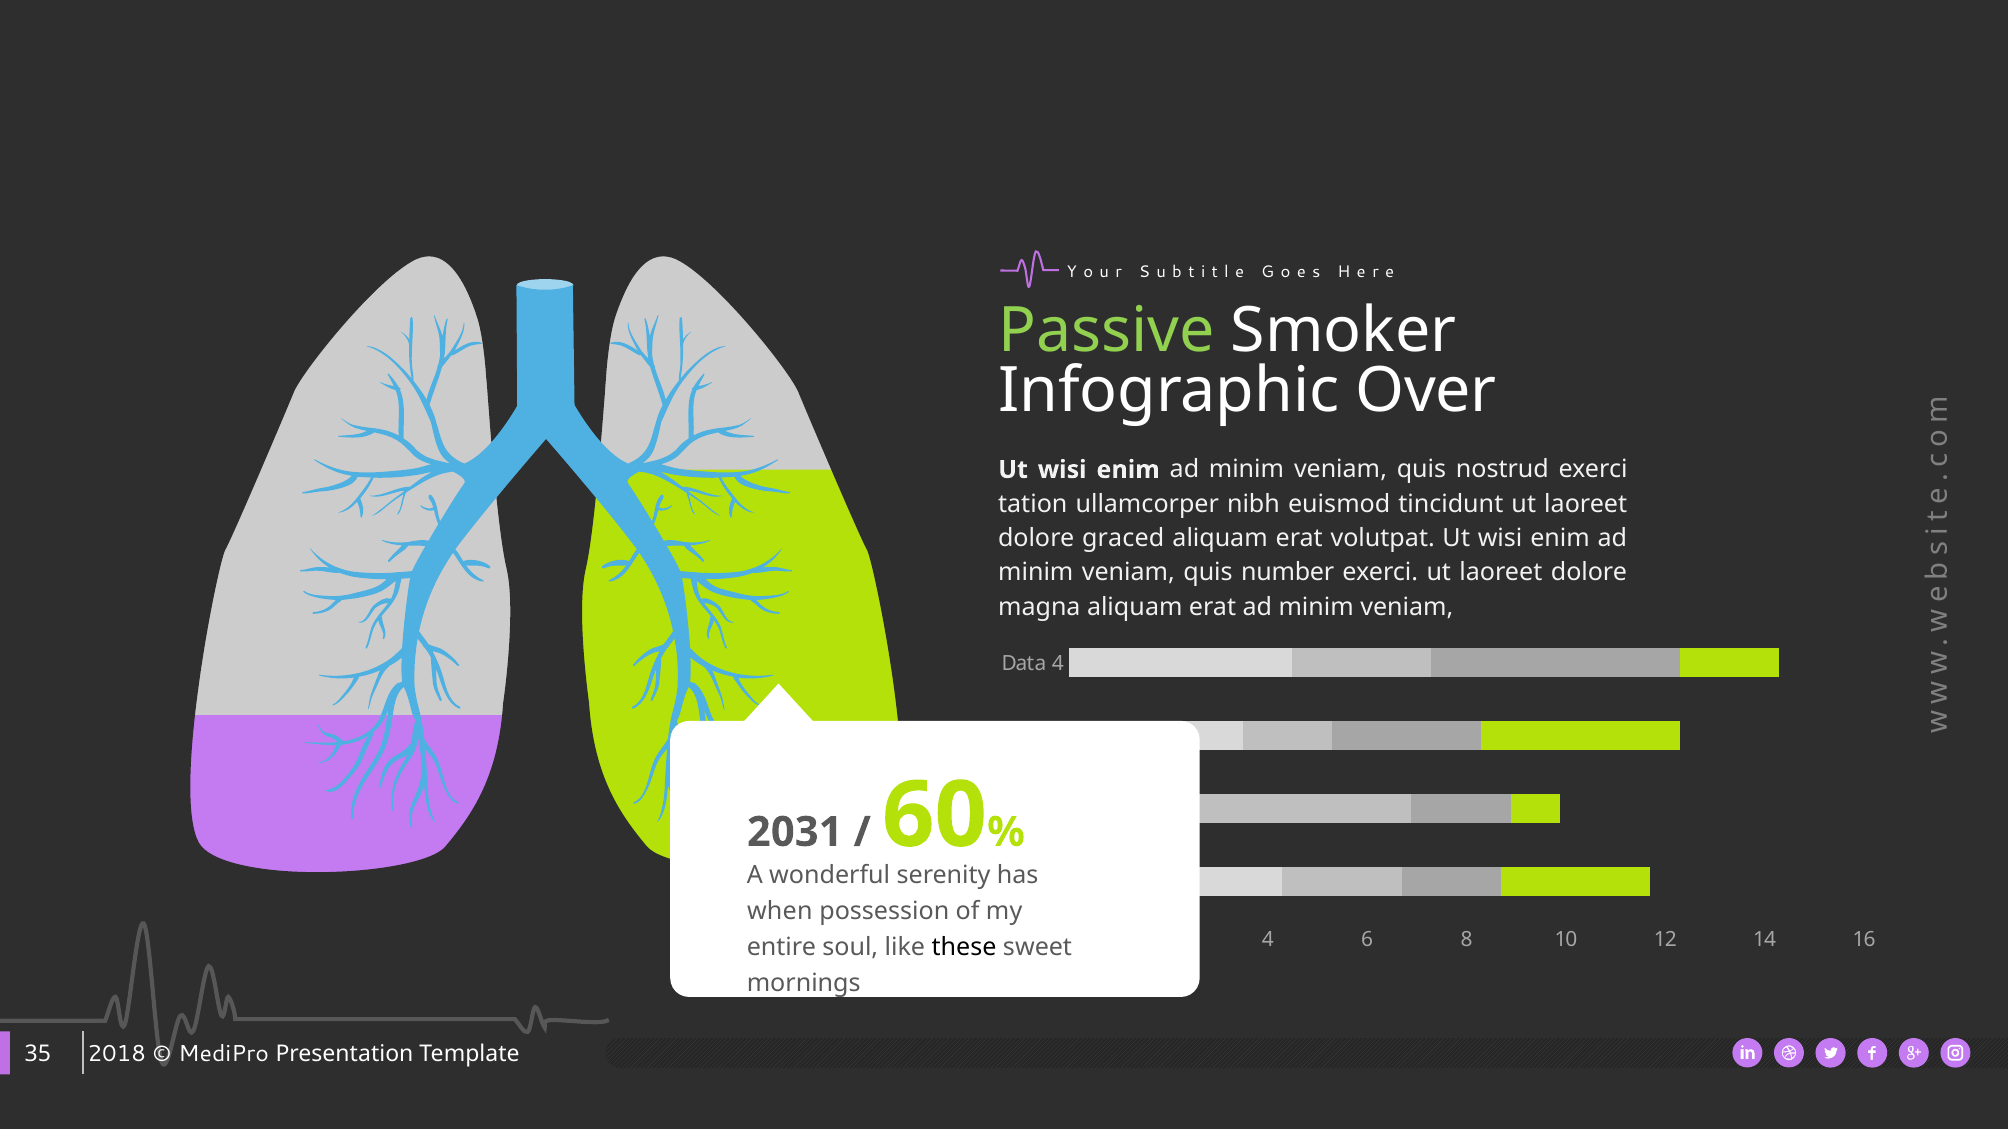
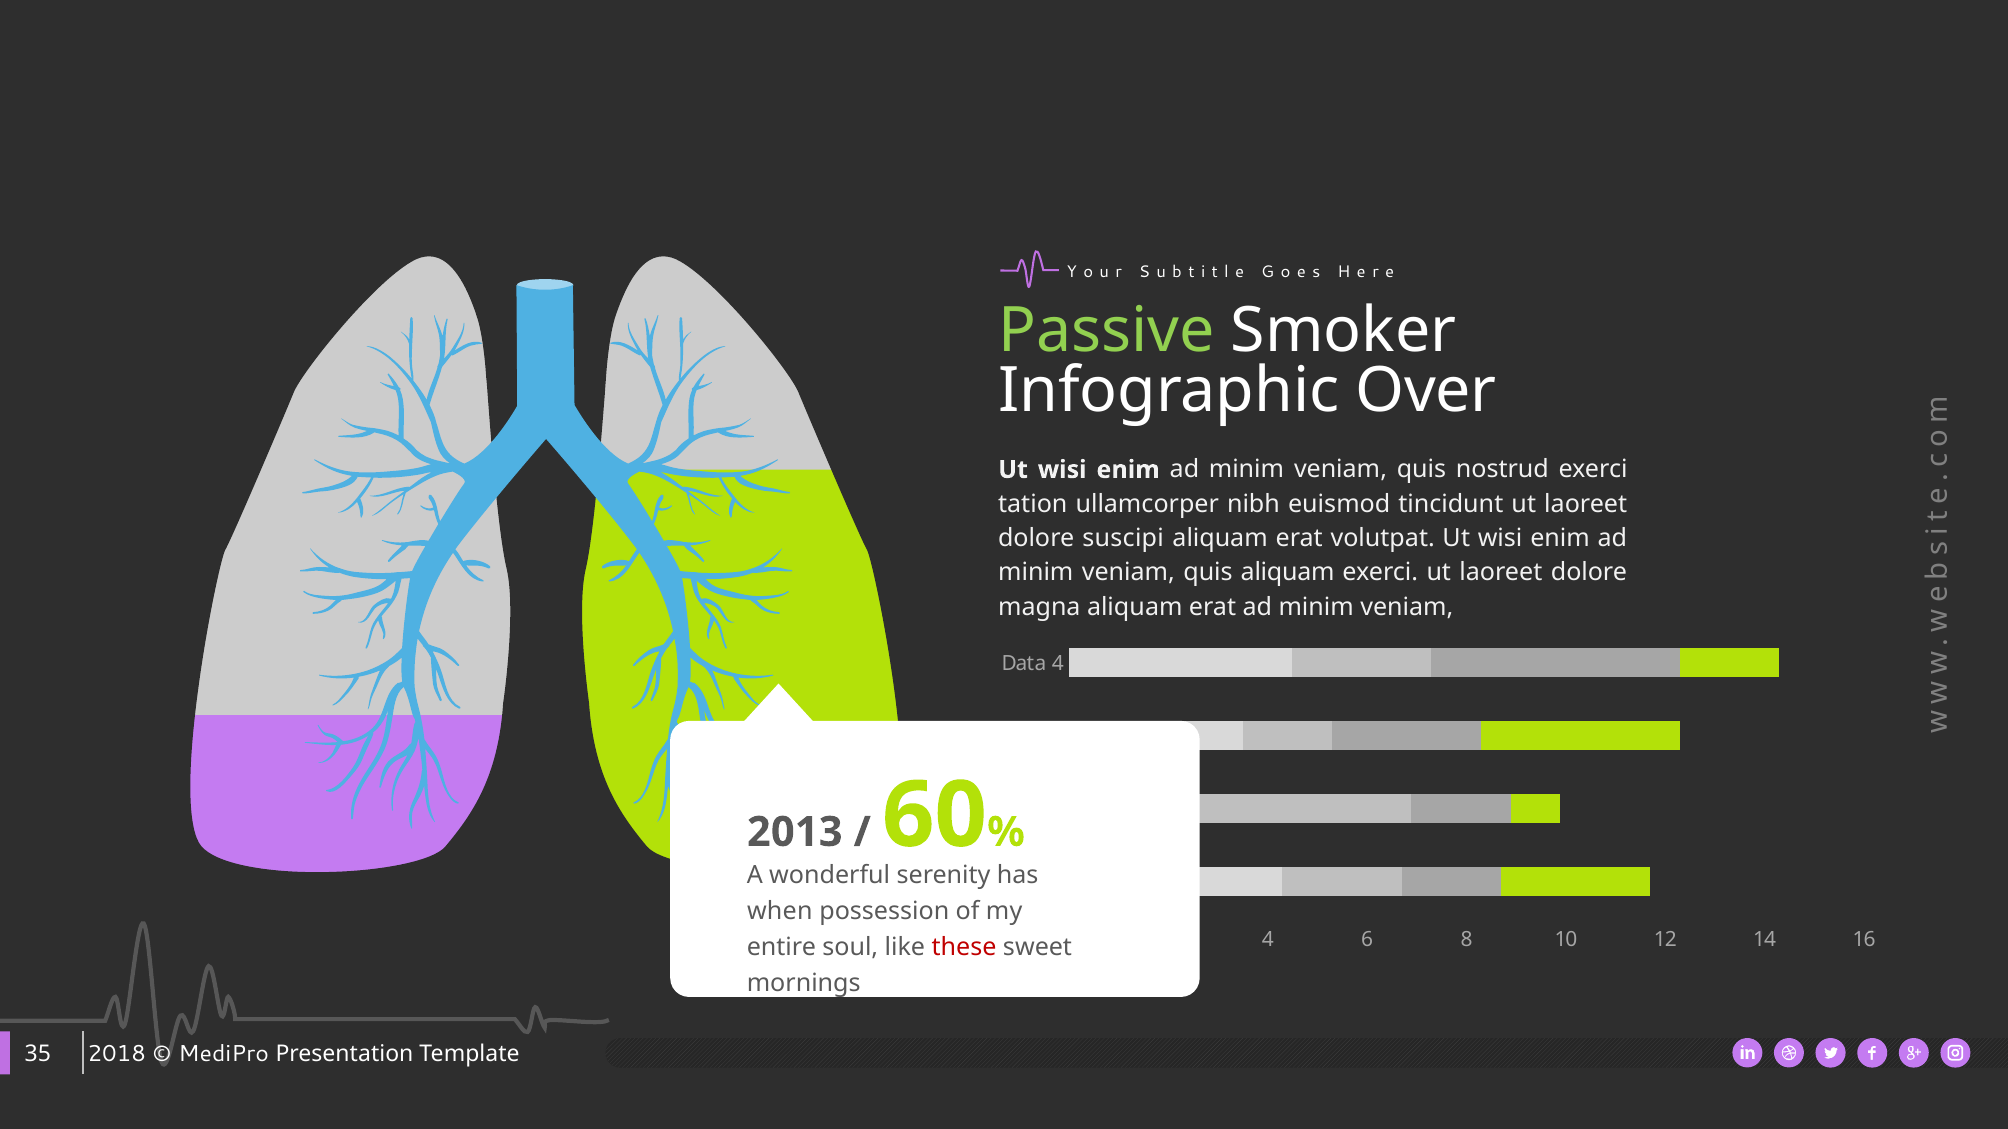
graced: graced -> suscipi (1123, 539)
quis number: number -> aliquam (1288, 573)
2031: 2031 -> 2013 (795, 833)
these colour: black -> red (964, 948)
